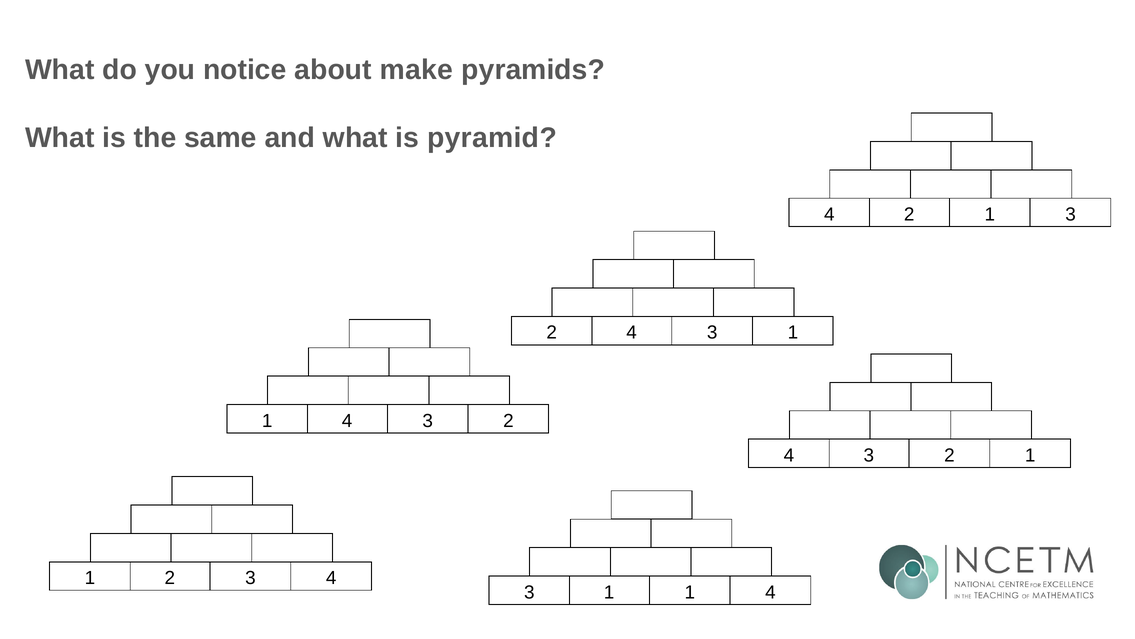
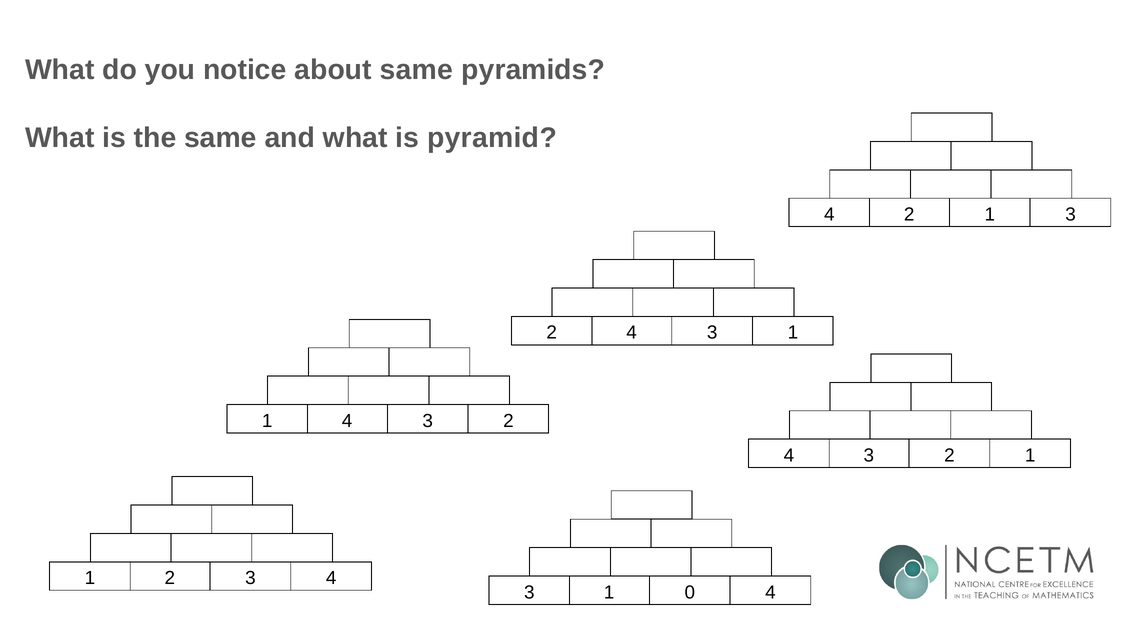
about make: make -> same (416, 70)
1 1: 1 -> 0 (690, 592)
